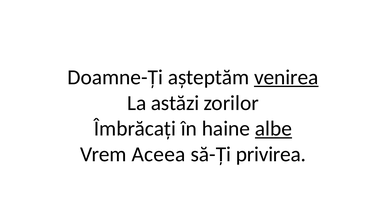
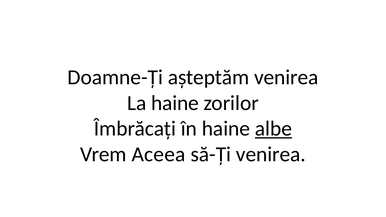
venirea underline: present -> none (286, 77)
La astăzi: astăzi -> haine (175, 103)
să-Ți privirea: privirea -> venirea (271, 154)
